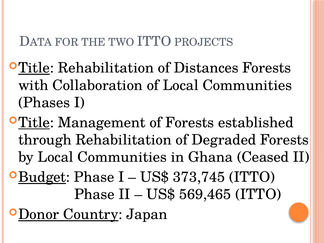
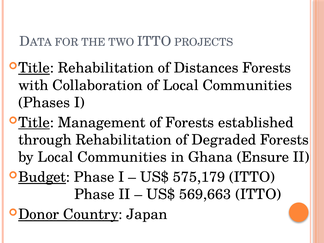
Ceased: Ceased -> Ensure (263, 157)
373,745: 373,745 -> 575,179 (199, 177)
569,465: 569,465 -> 569,663 (205, 194)
